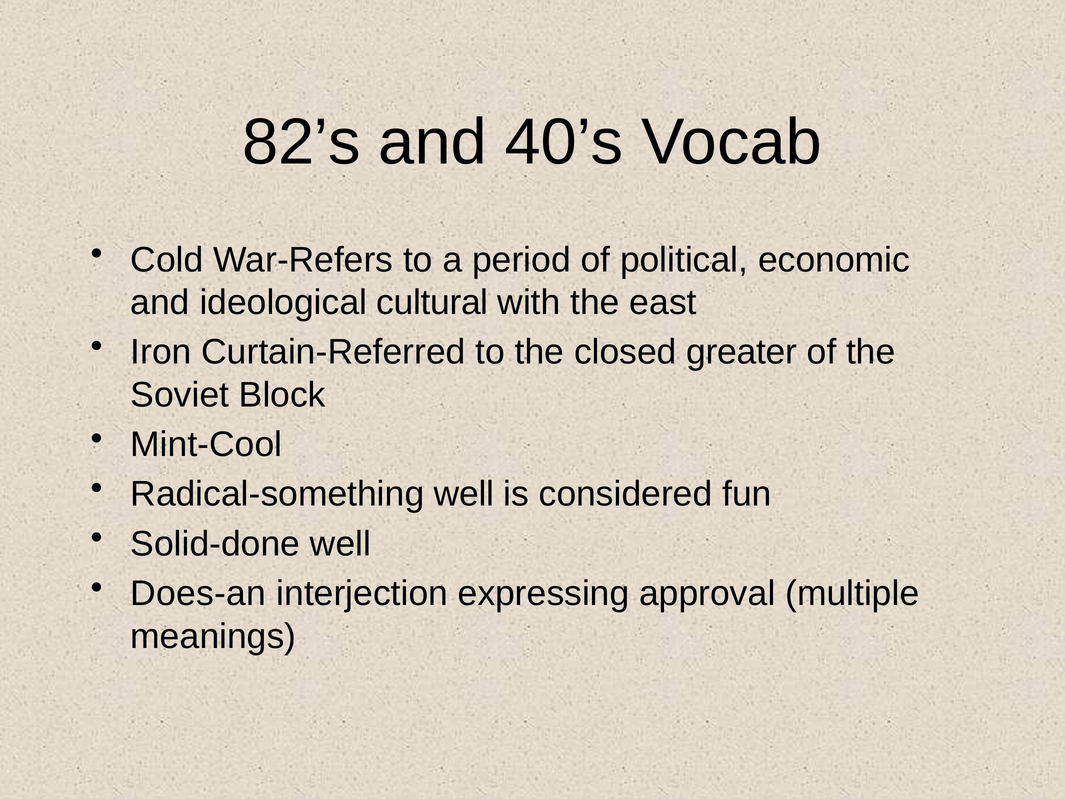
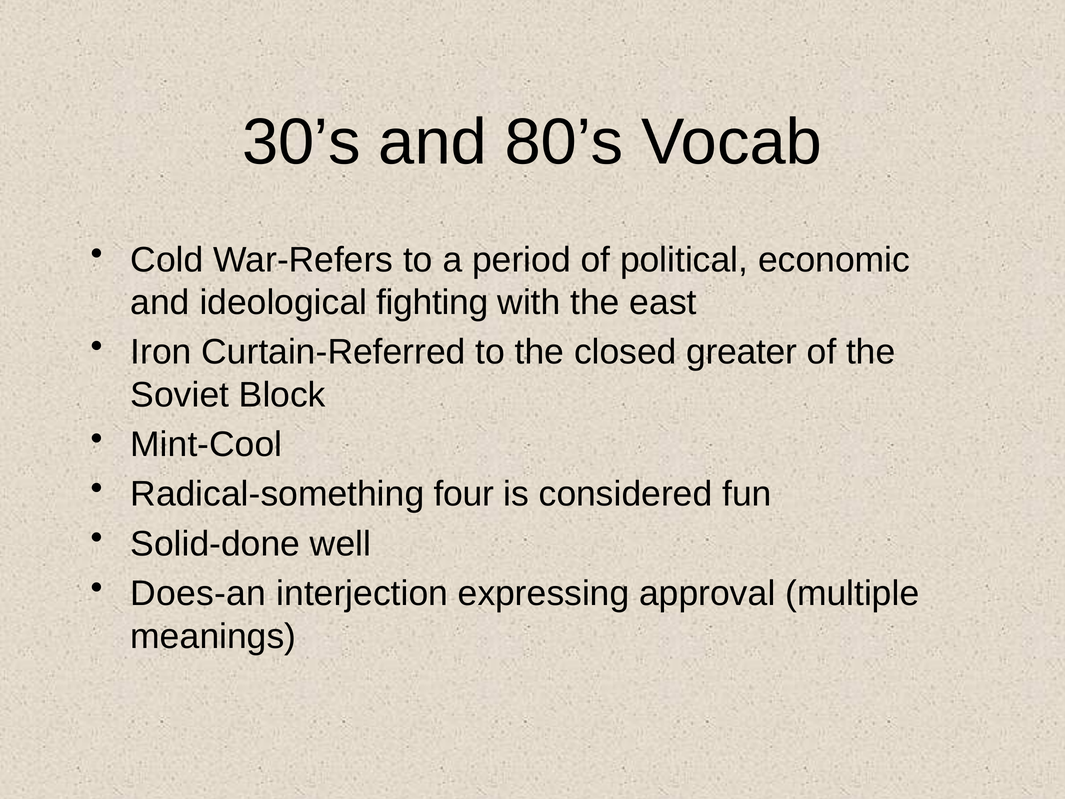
82’s: 82’s -> 30’s (301, 142)
40’s: 40’s -> 80’s (564, 142)
cultural: cultural -> fighting (432, 302)
Radical-something well: well -> four (464, 494)
